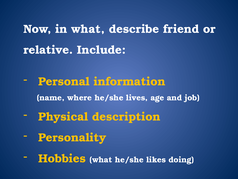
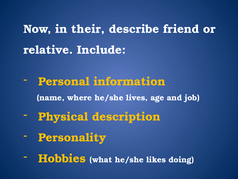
in what: what -> their (88, 29)
